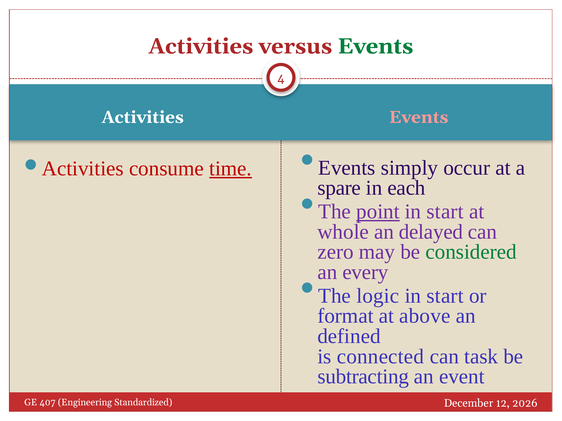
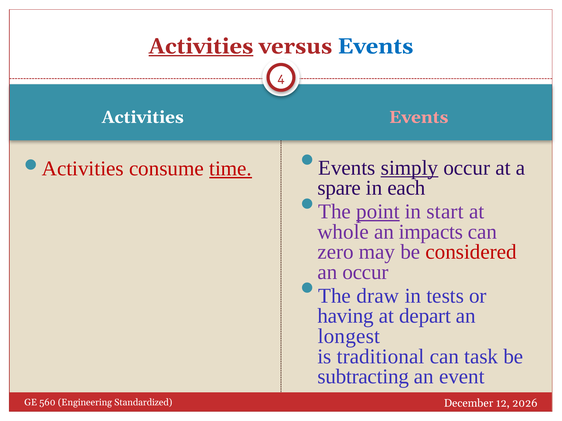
Activities underline: none -> present (201, 46)
Events colour: green -> blue (375, 46)
simply underline: none -> present (409, 168)
delayed: delayed -> impacts (431, 232)
considered colour: green -> red (471, 252)
an every: every -> occur (365, 273)
logic: logic -> draw (378, 296)
start: start -> tests (445, 296)
format: format -> having (346, 316)
above: above -> depart (425, 316)
defined: defined -> longest (349, 337)
connected: connected -> traditional (381, 357)
407: 407 -> 560 (47, 403)
